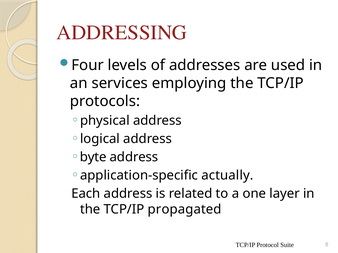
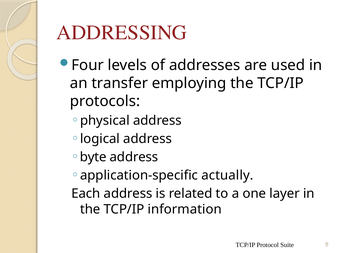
services: services -> transfer (120, 83)
propagated: propagated -> information (185, 210)
